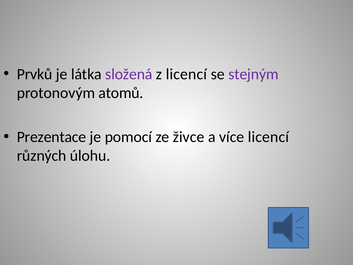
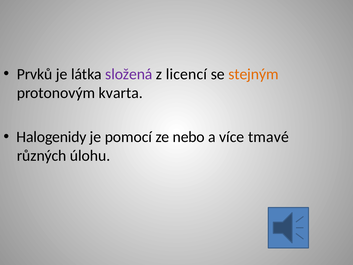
stejným colour: purple -> orange (253, 74)
atomů: atomů -> kvarta (121, 93)
Prezentace: Prezentace -> Halogenidy (52, 137)
živce: živce -> nebo (189, 137)
více licencí: licencí -> tmavé (268, 137)
